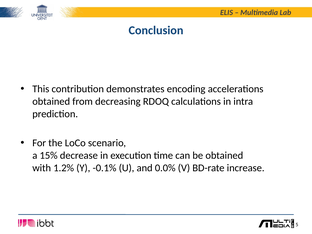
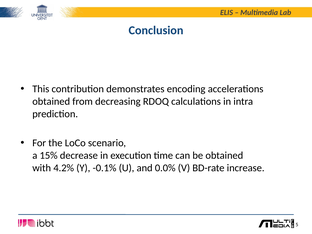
1.2%: 1.2% -> 4.2% (64, 168)
